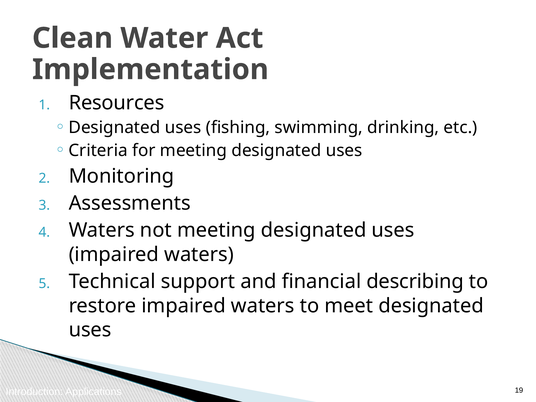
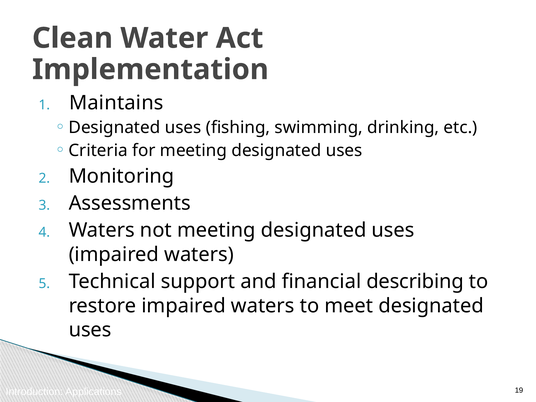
Resources: Resources -> Maintains (116, 103)
